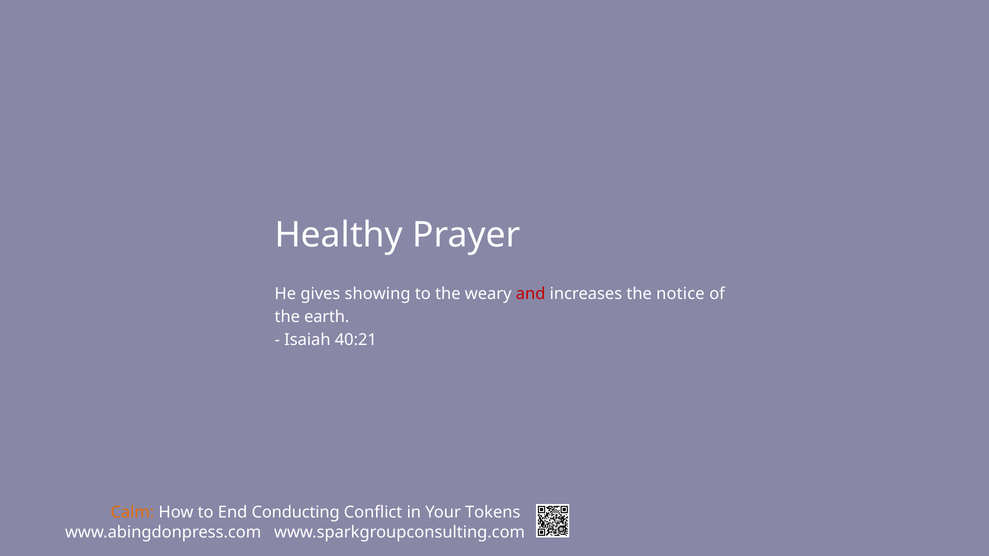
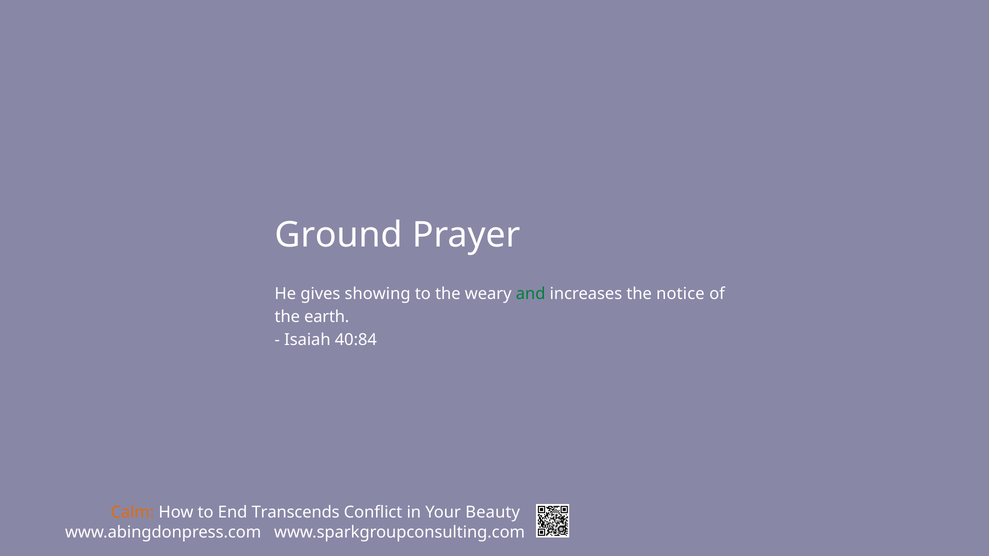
Healthy: Healthy -> Ground (339, 235)
and colour: red -> green (531, 294)
40:21: 40:21 -> 40:84 (356, 340)
Conducting: Conducting -> Transcends (296, 512)
Tokens: Tokens -> Beauty (493, 512)
